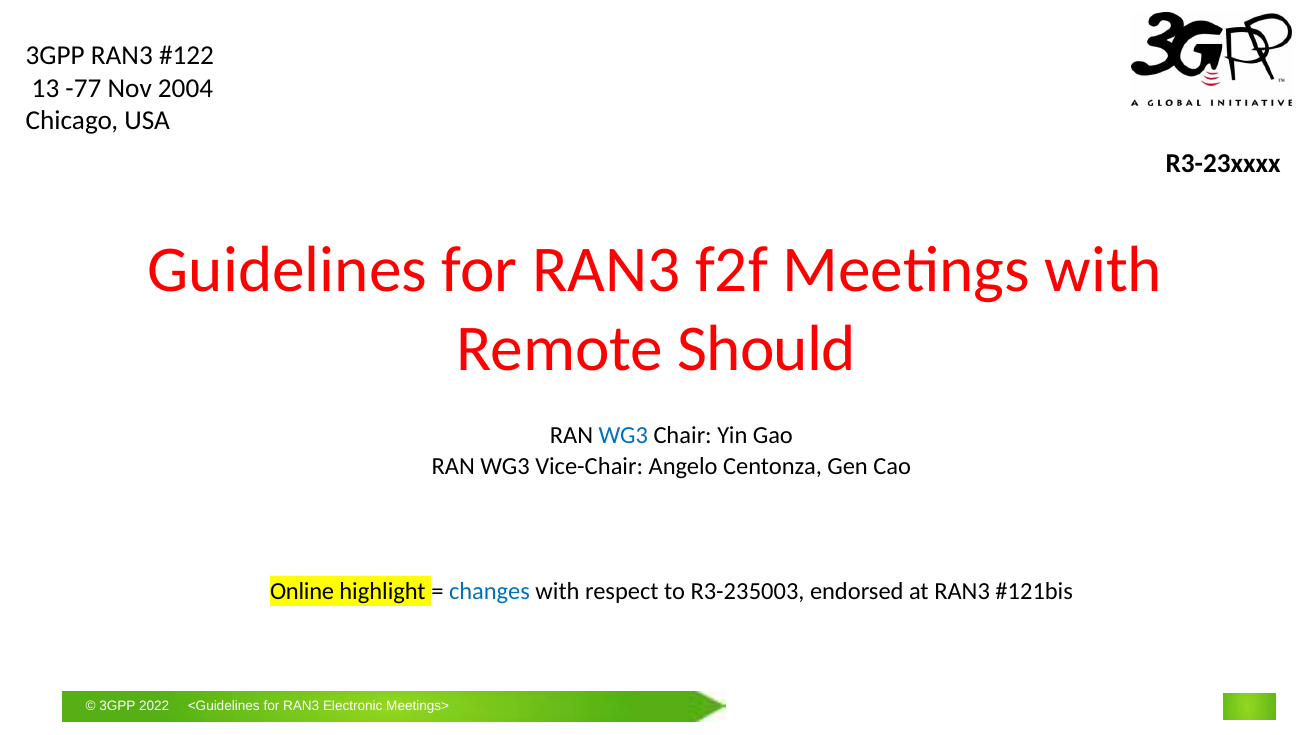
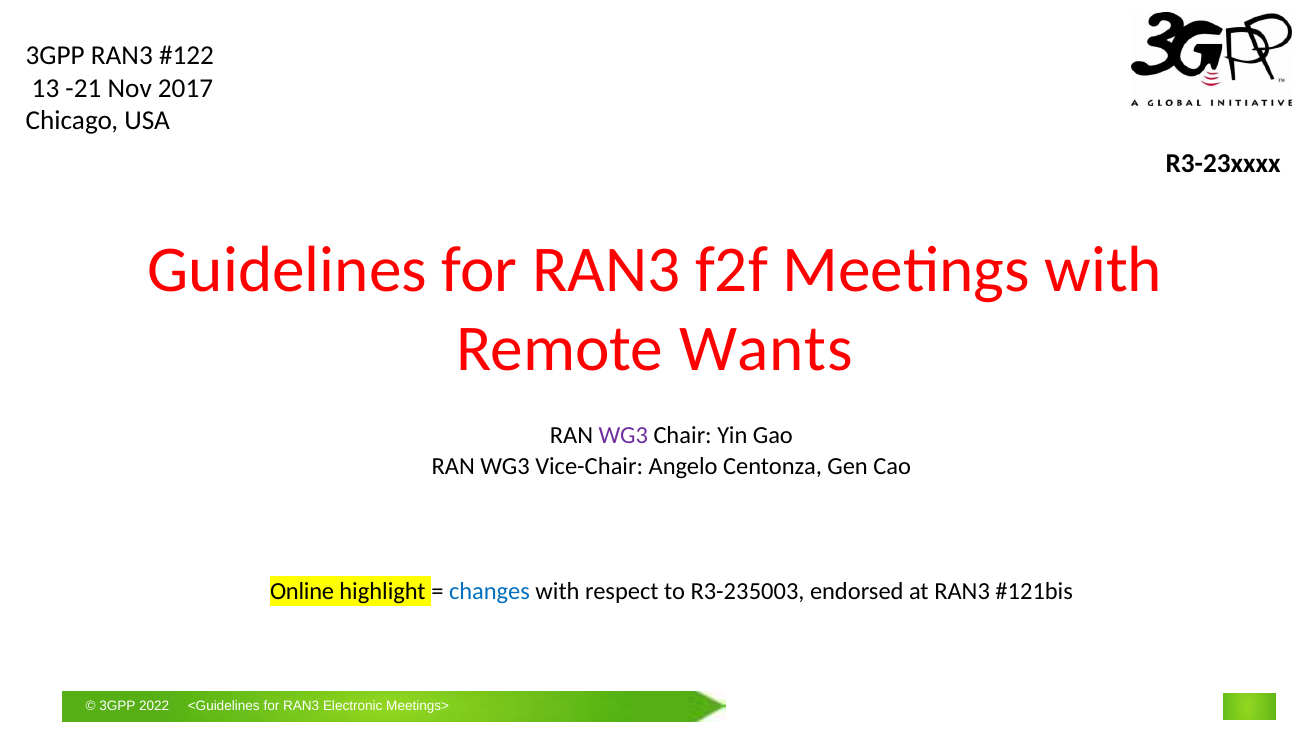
-77: -77 -> -21 (83, 88)
2004: 2004 -> 2017 (186, 88)
Should: Should -> Wants (766, 348)
WG3 colour: blue -> purple (623, 435)
